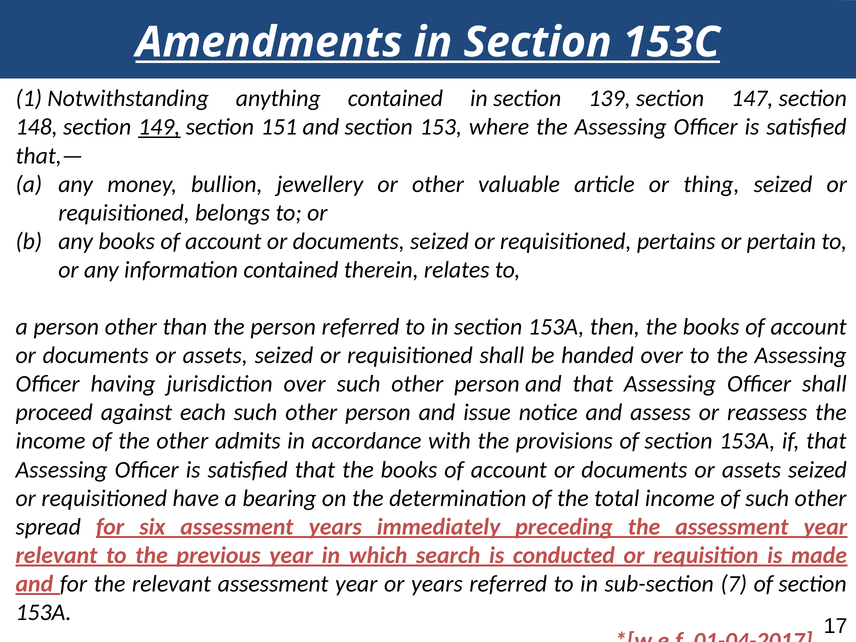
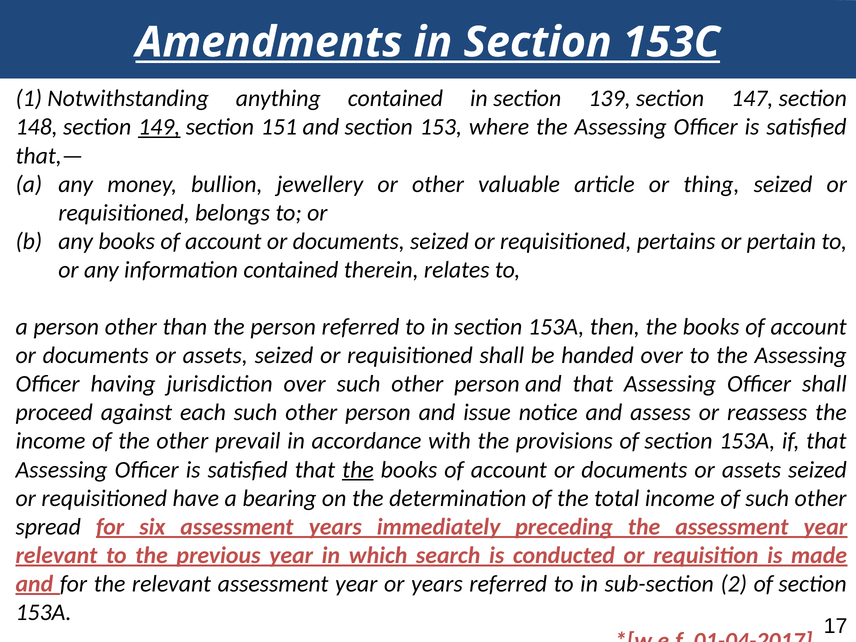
admits: admits -> prevail (248, 441)
the underline: none -> present (358, 470)
7: 7 -> 2 (734, 584)
